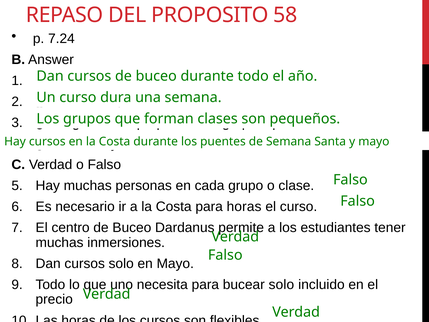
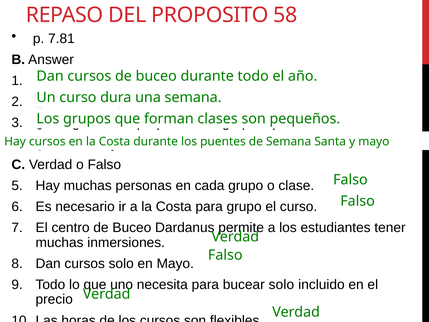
7.24: 7.24 -> 7.81 (61, 39)
para horas: horas -> grupo (244, 207)
